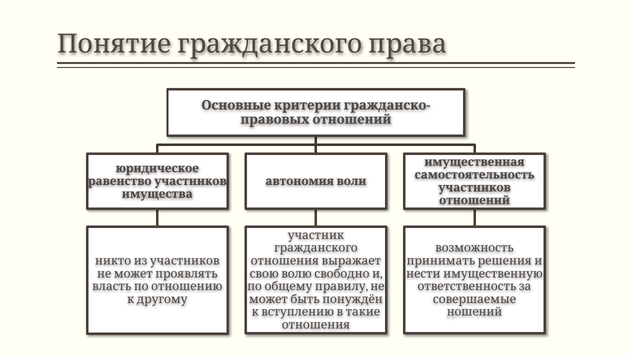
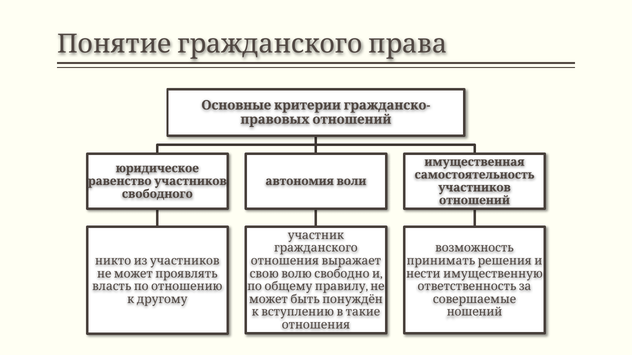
имущества: имущества -> свободного (157, 194)
